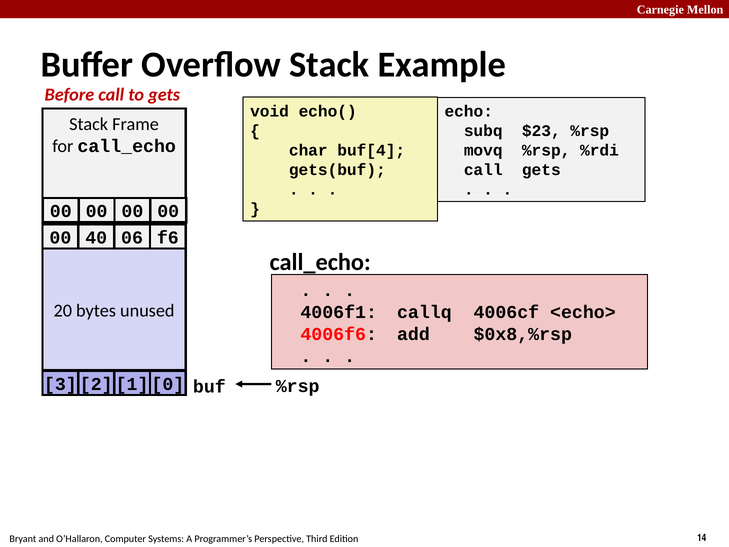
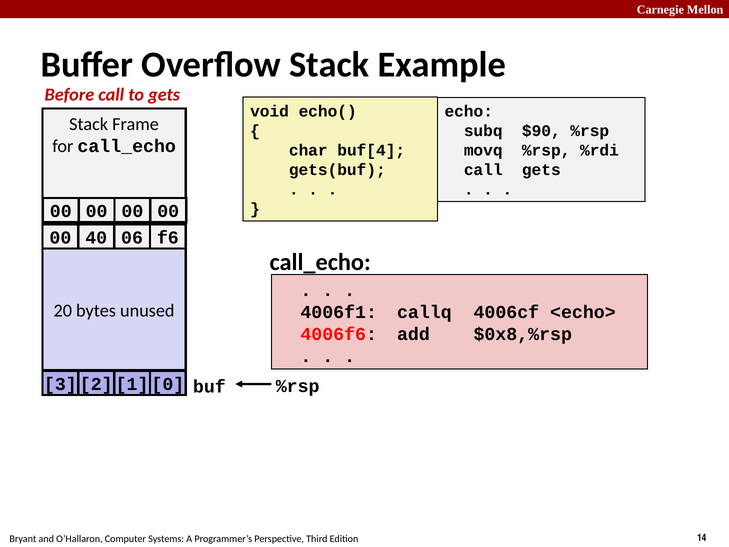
$23: $23 -> $90 (541, 131)
